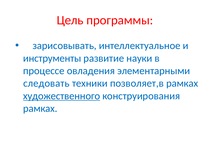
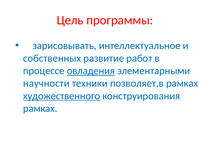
инструменты: инструменты -> собственных (52, 58)
науки: науки -> работ (139, 58)
овладения underline: none -> present (91, 71)
следовать: следовать -> научности (46, 84)
